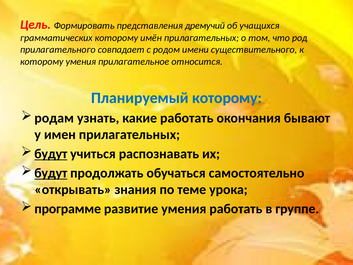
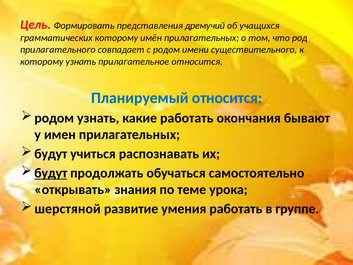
которому умения: умения -> узнать (81, 61)
Планируемый которому: которому -> относится (227, 98)
родам: родам -> родом (54, 118)
будут underline: present -> none (51, 154)
программе: программе -> шерстяной (68, 209)
